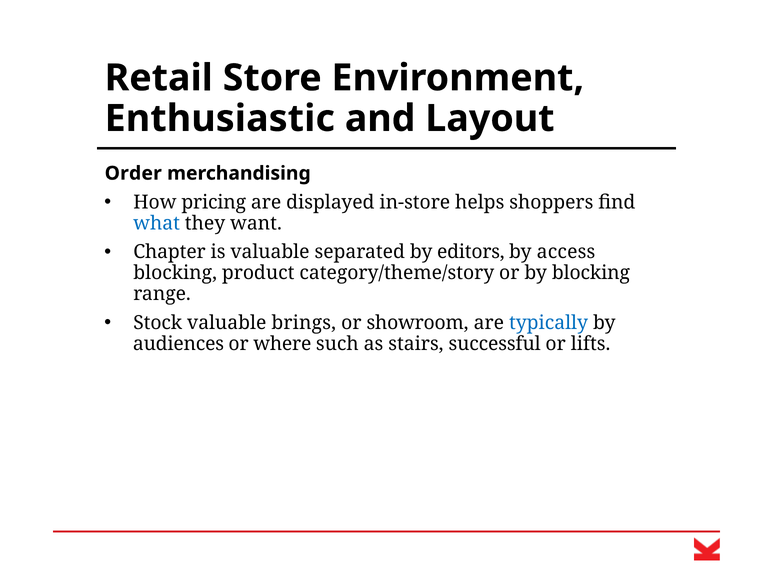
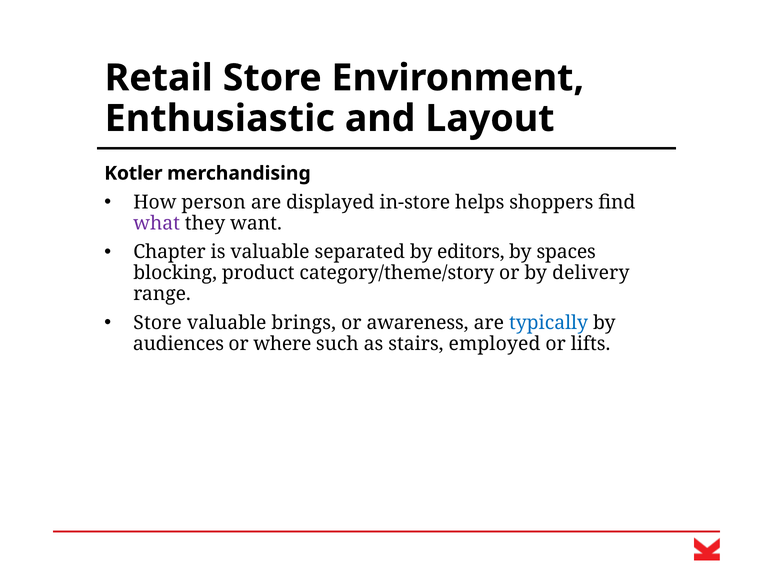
Order: Order -> Kotler (133, 173)
pricing: pricing -> person (214, 202)
what colour: blue -> purple (157, 223)
access: access -> spaces (566, 252)
by blocking: blocking -> delivery (591, 273)
Stock: Stock -> Store (158, 323)
showroom: showroom -> awareness (417, 323)
successful: successful -> employed (494, 344)
